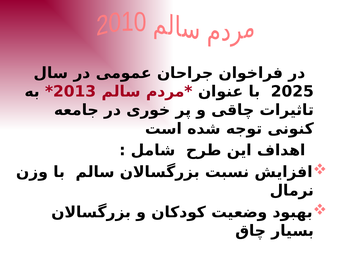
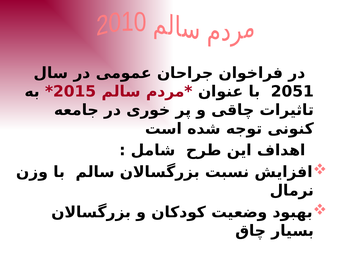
2013: 2013 -> 2015 (75, 92)
2025: 2025 -> 2051 (292, 92)
